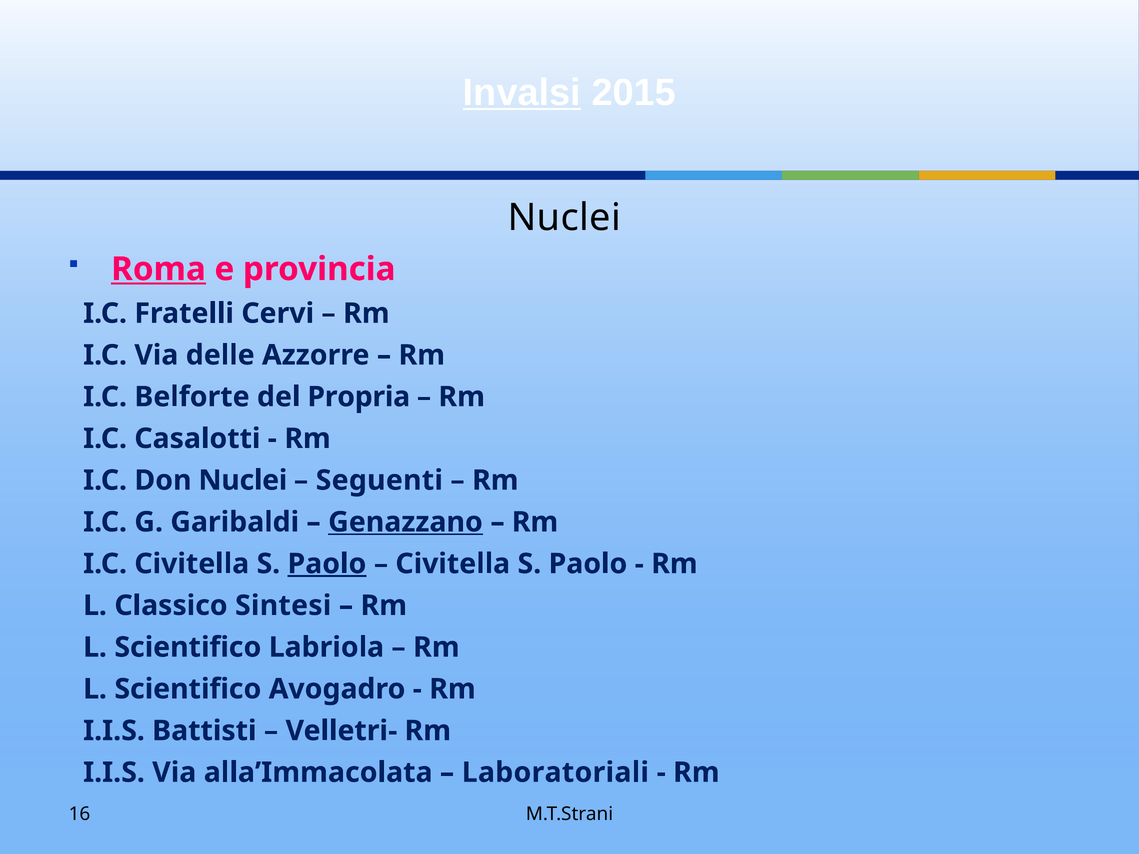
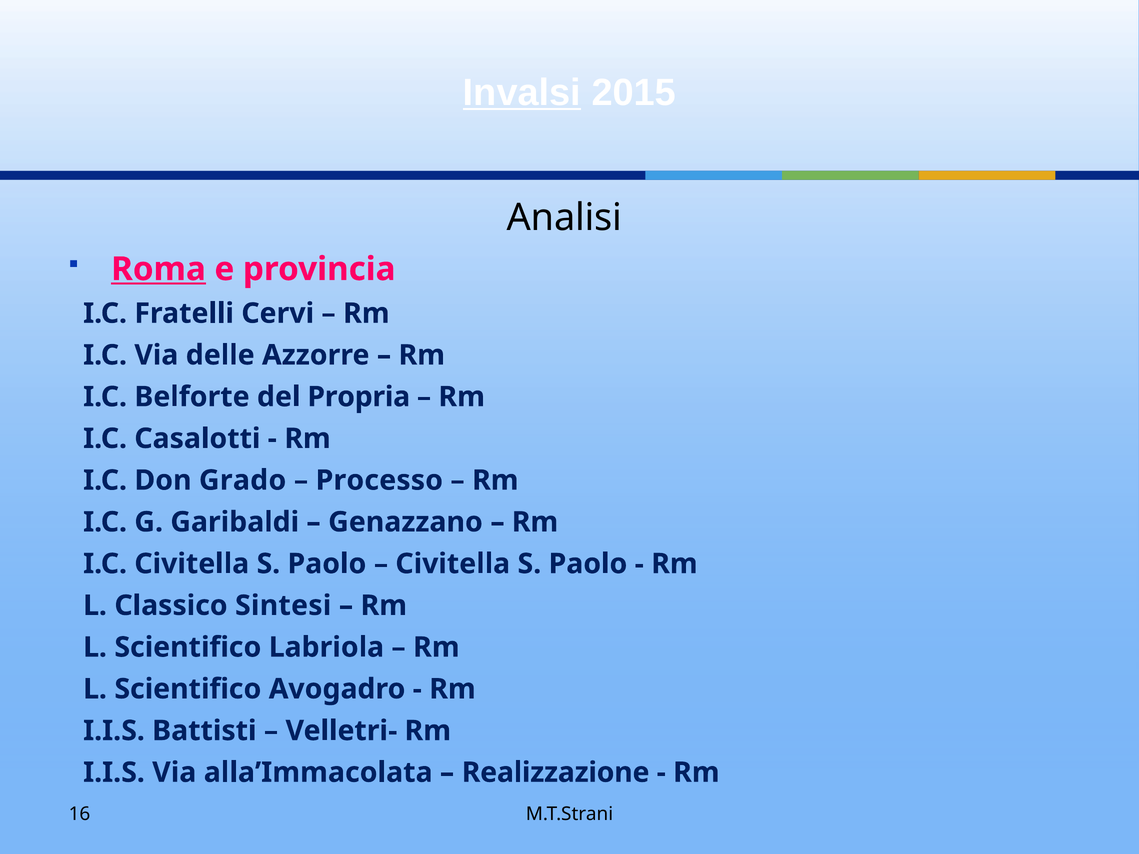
Nuclei: Nuclei -> Analisi (565, 218)
Don Nuclei: Nuclei -> Grado (243, 480)
Seguenti: Seguenti -> Processo (379, 480)
Genazzano underline: present -> none (405, 522)
Paolo underline: present -> none (327, 564)
Laboratoriali: Laboratoriali -> Realizzazione (556, 773)
